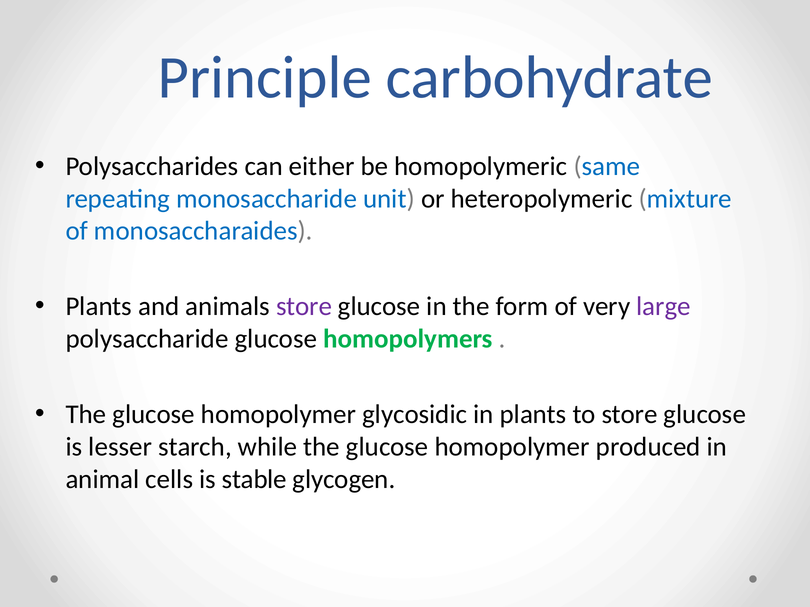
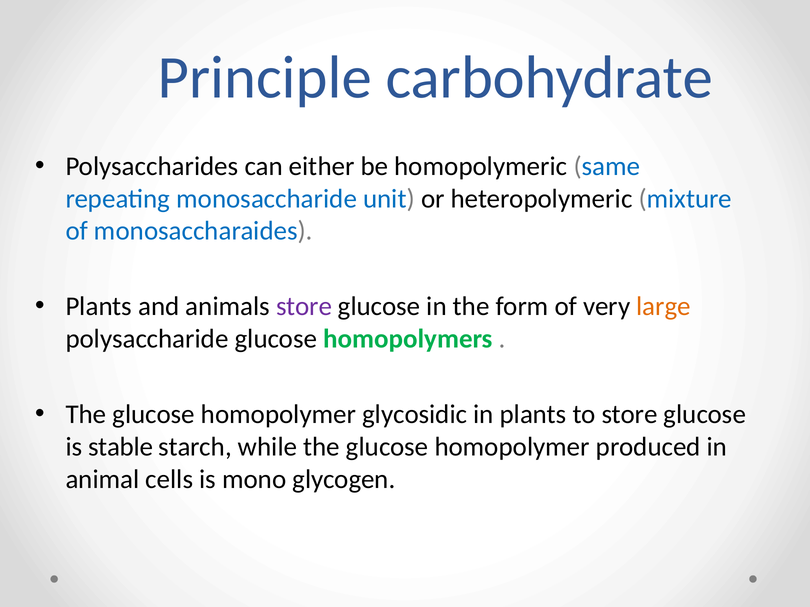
large colour: purple -> orange (663, 307)
lesser: lesser -> stable (120, 447)
stable: stable -> mono (254, 480)
